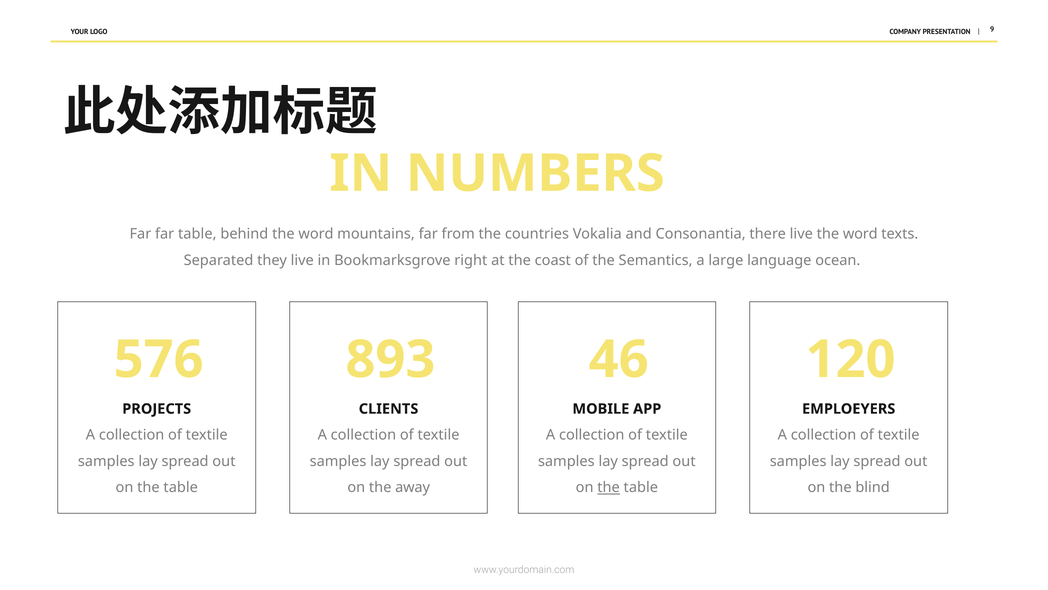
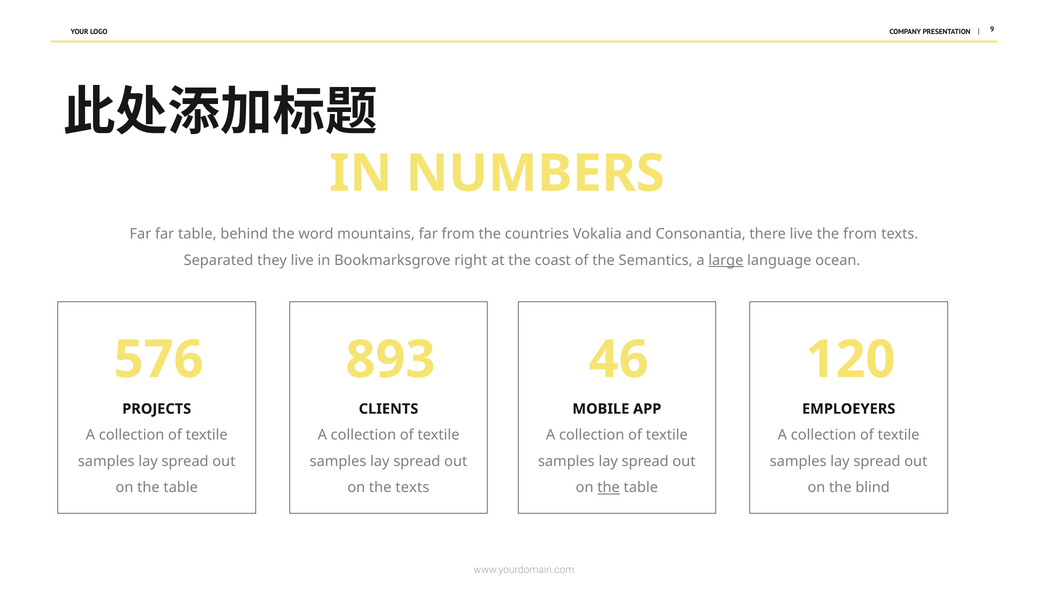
live the word: word -> from (860, 234)
large underline: none -> present (726, 260)
the away: away -> texts (412, 487)
